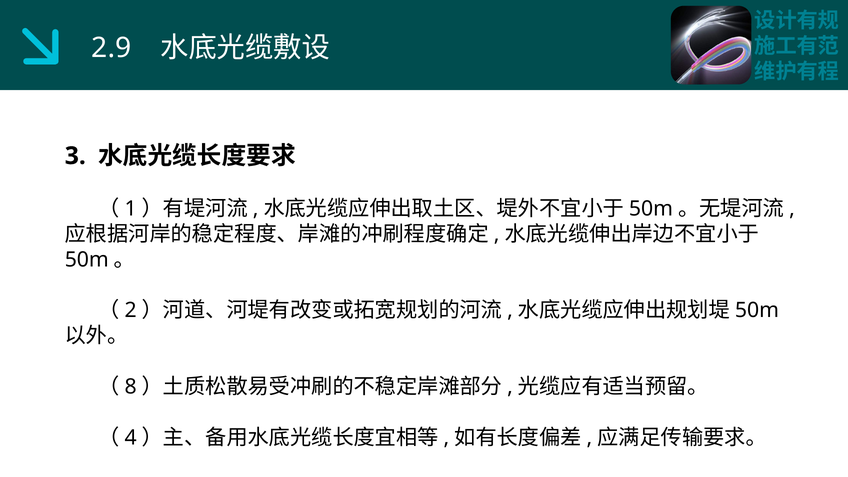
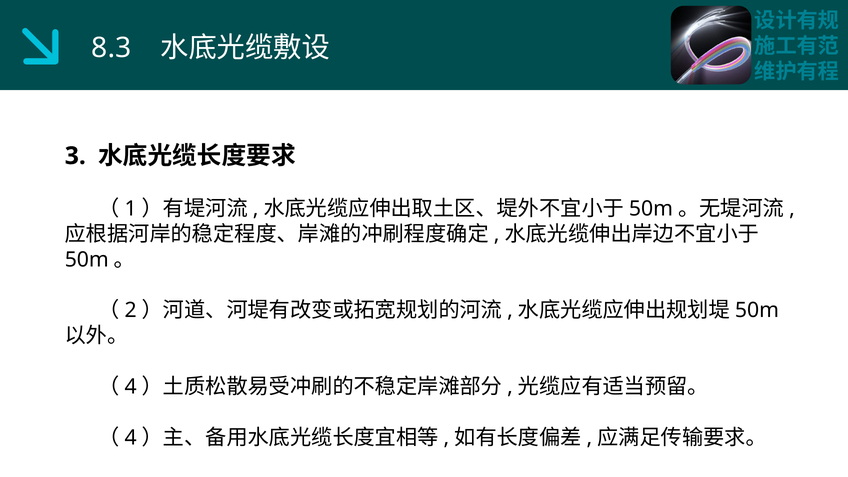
2.9: 2.9 -> 8.3 (111, 48)
8: 8 -> 4 (131, 387)
